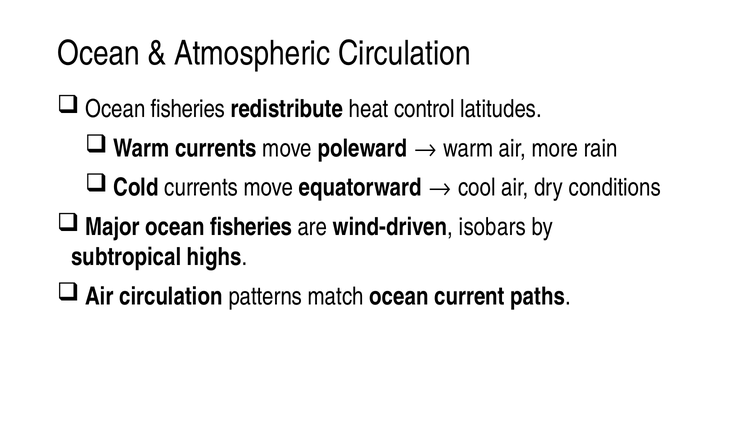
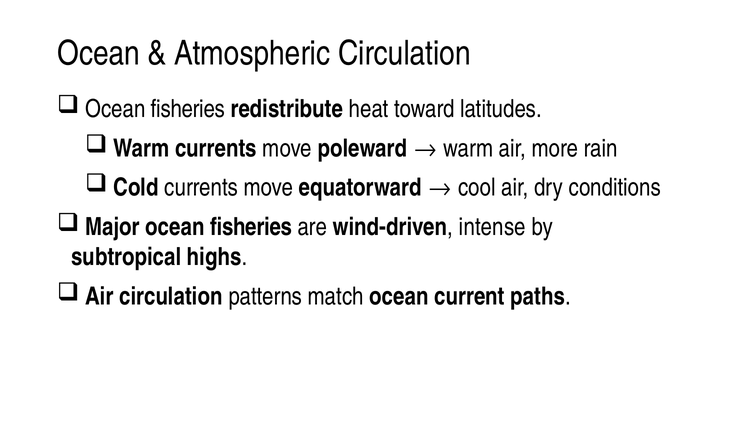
control: control -> toward (424, 109)
isobars: isobars -> intense (492, 227)
